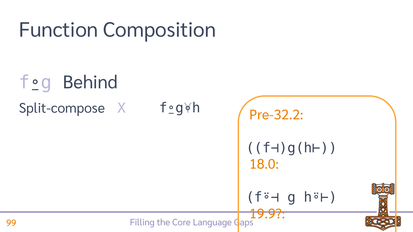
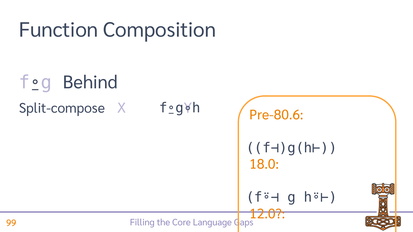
Pre-32.2: Pre-32.2 -> Pre-80.6 (276, 115)
19.9: 19.9 -> 12.0 (267, 214)
